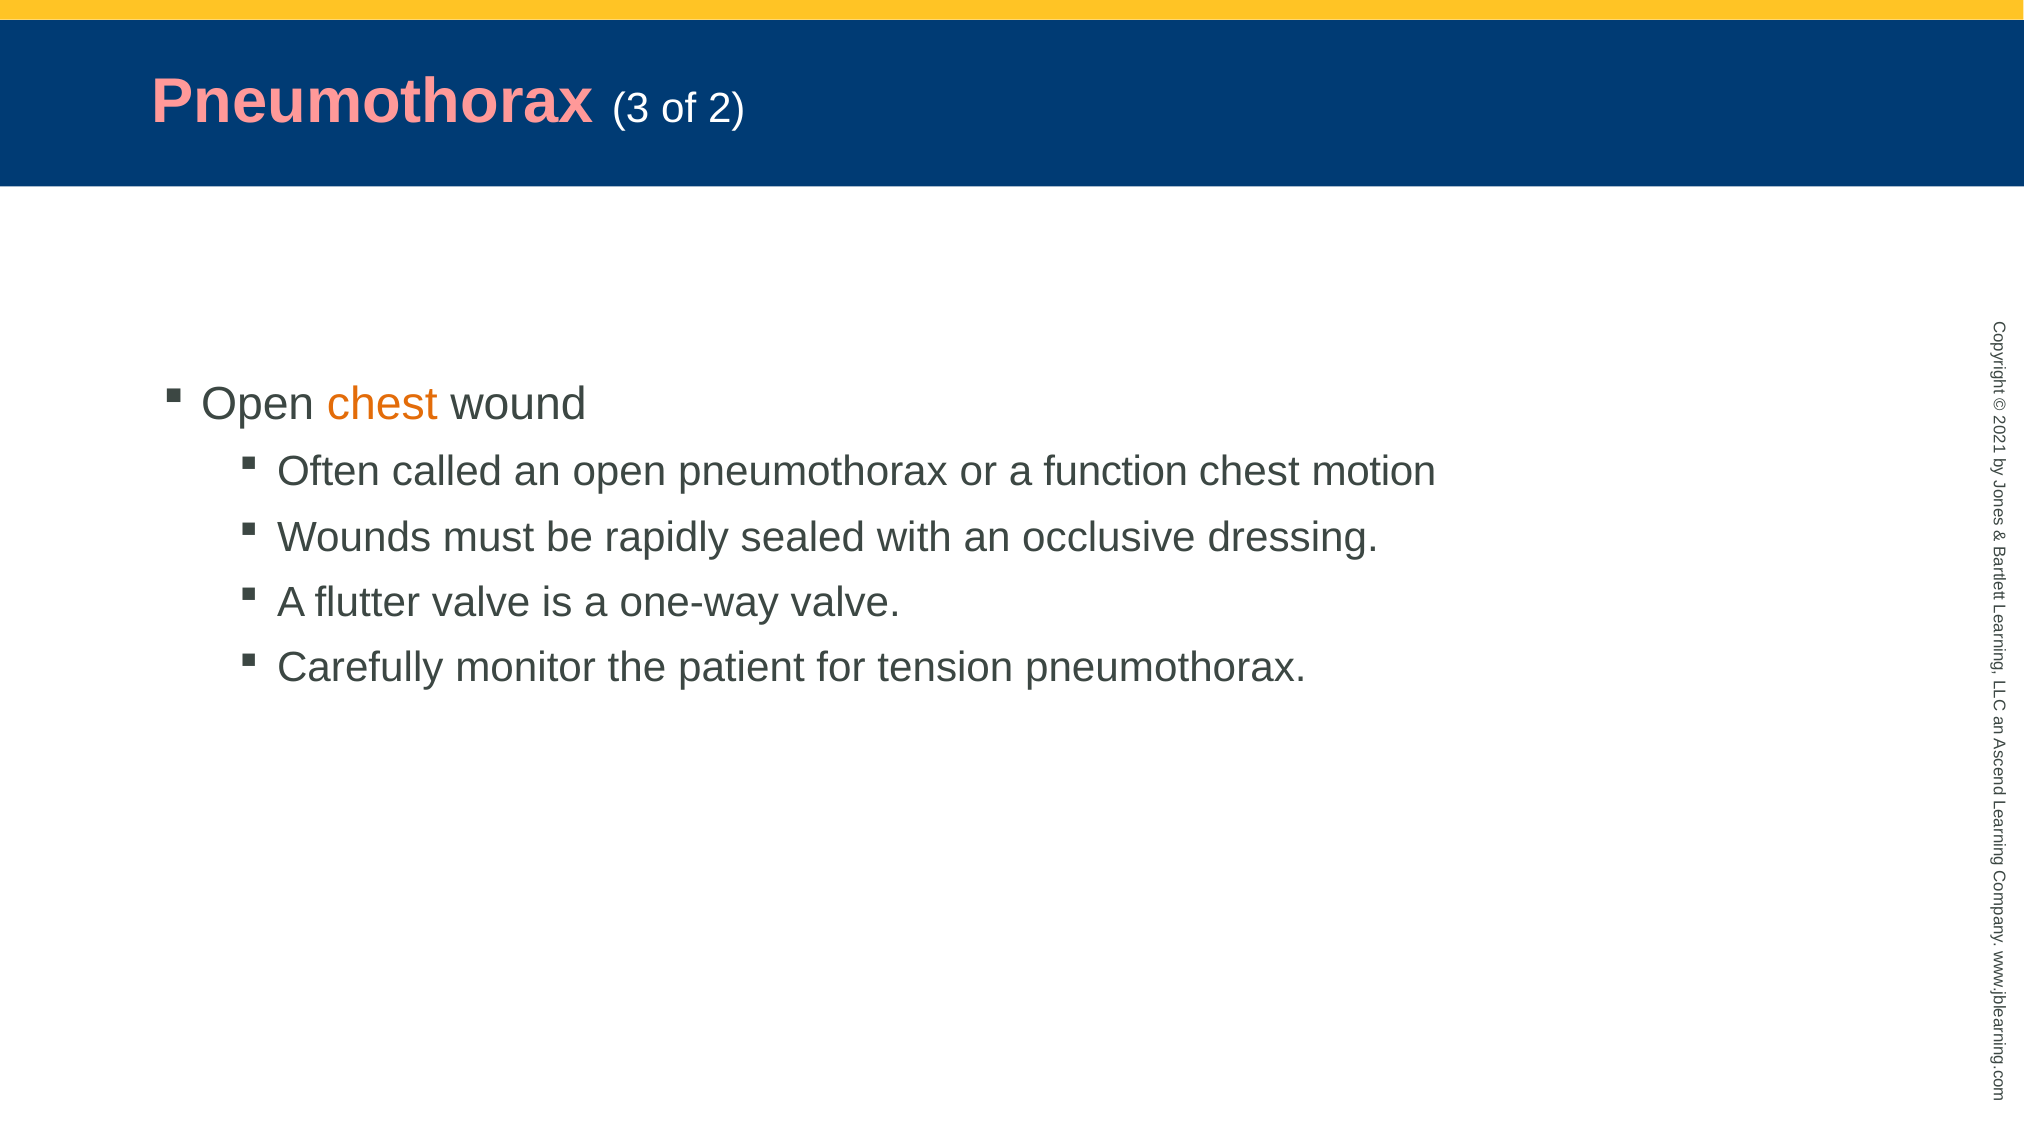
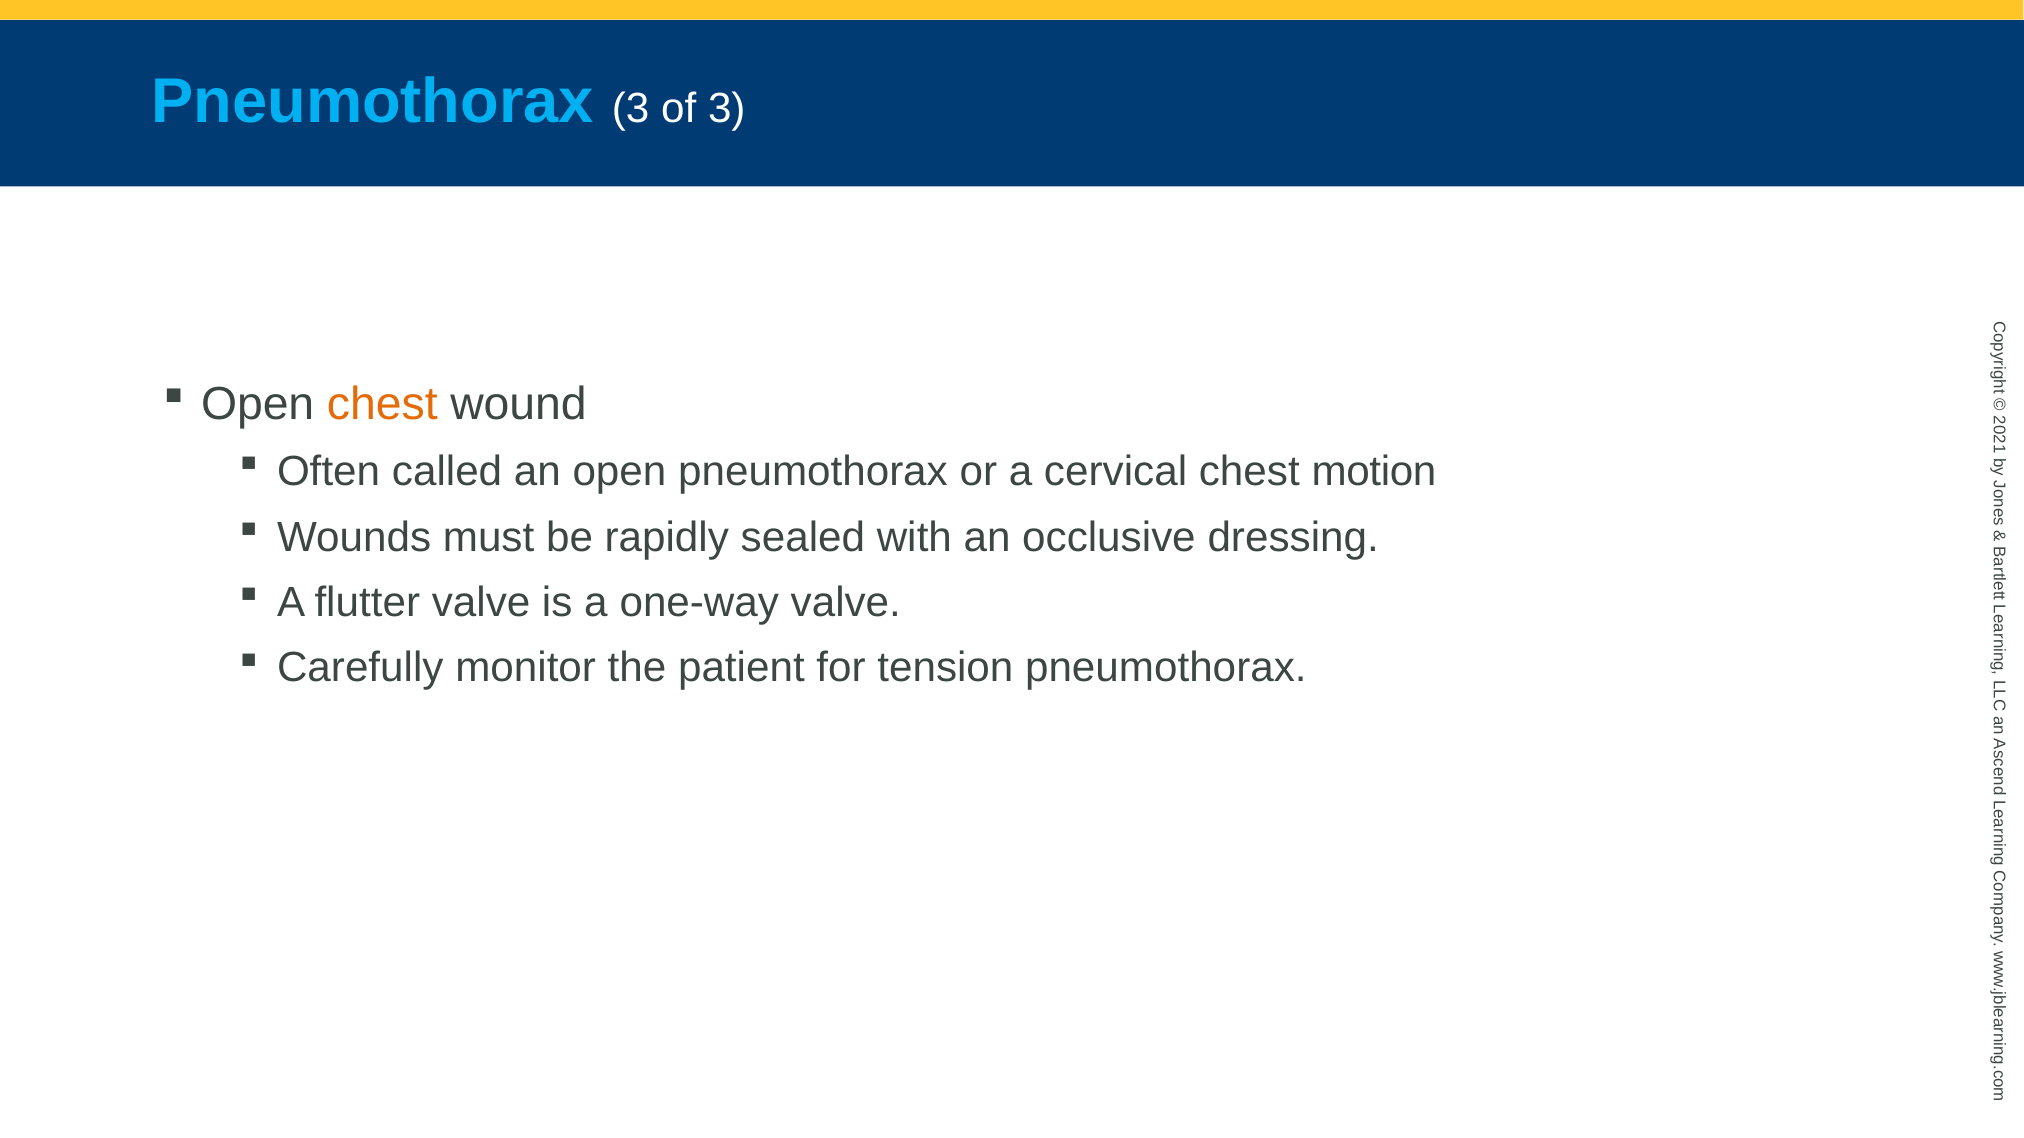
Pneumothorax colour: pink -> light blue (373, 102)
of 2: 2 -> 3 (727, 109)
function: function -> cervical (1116, 472)
